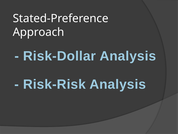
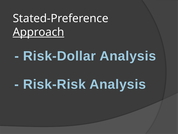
Approach underline: none -> present (38, 32)
